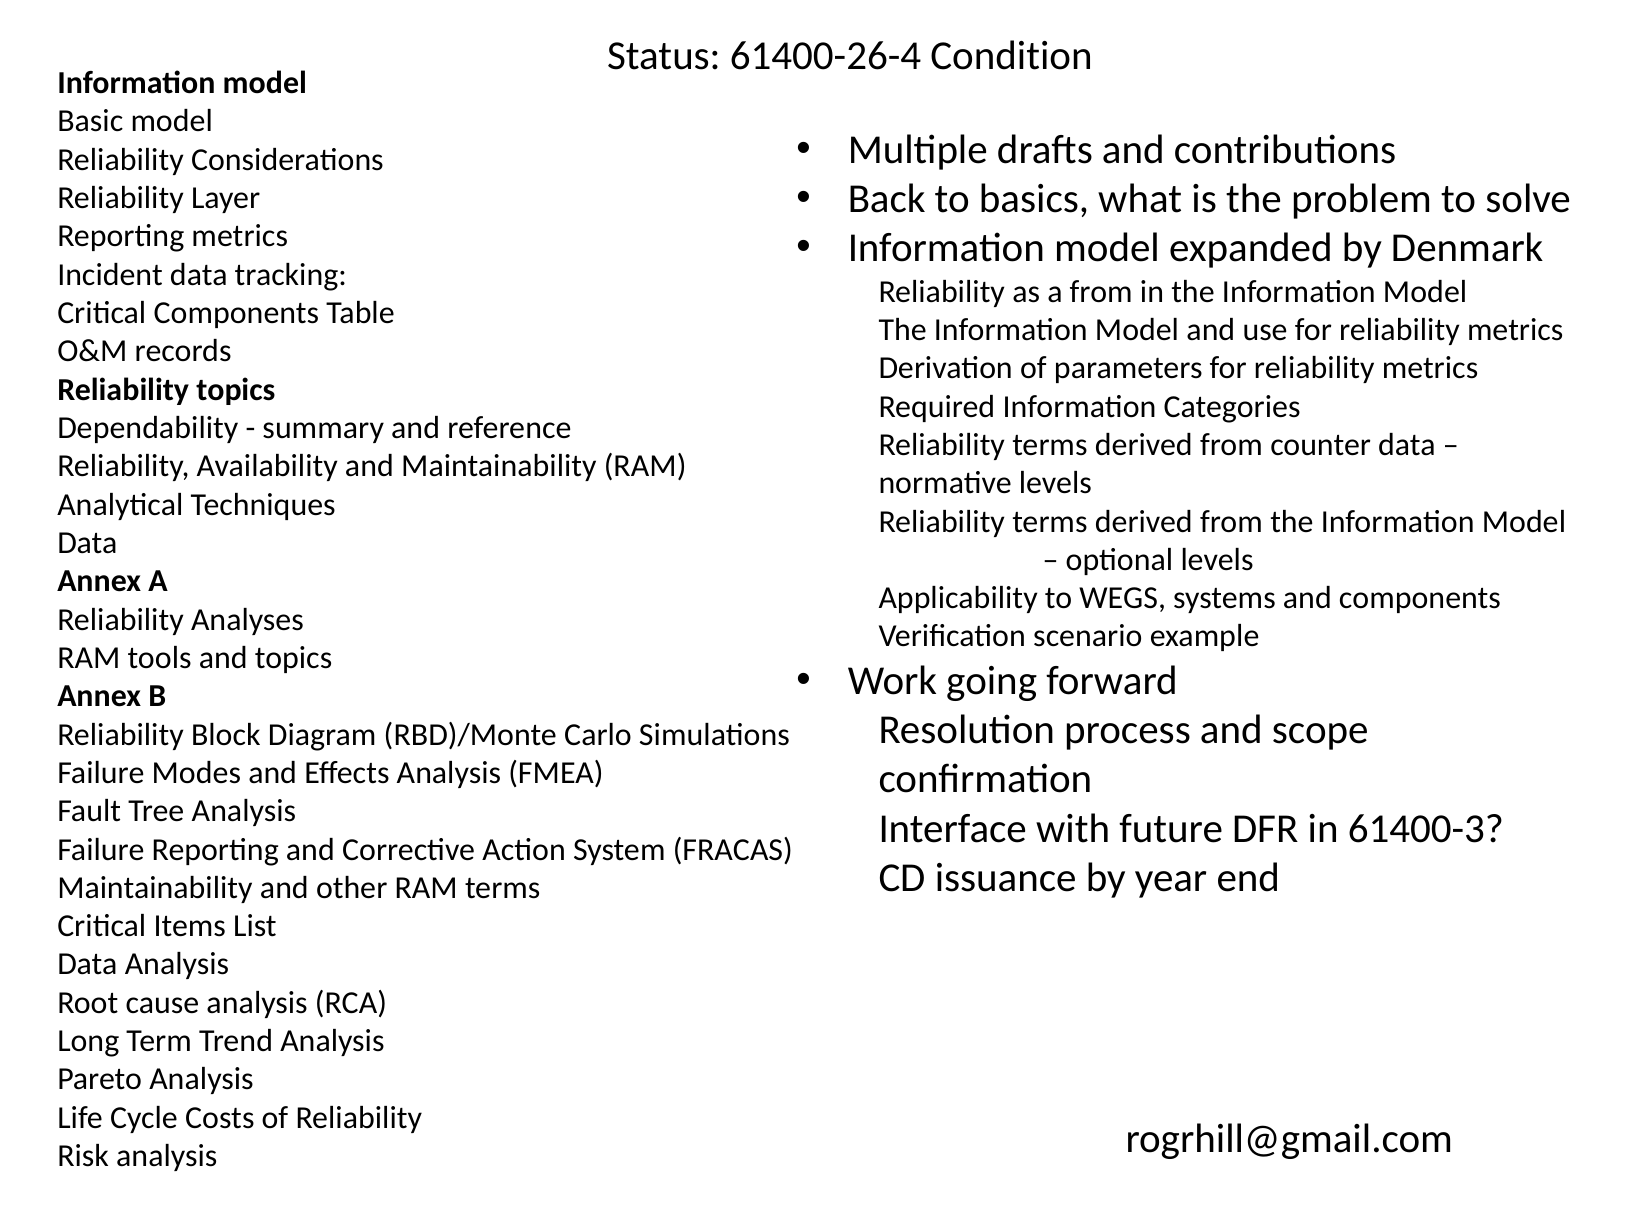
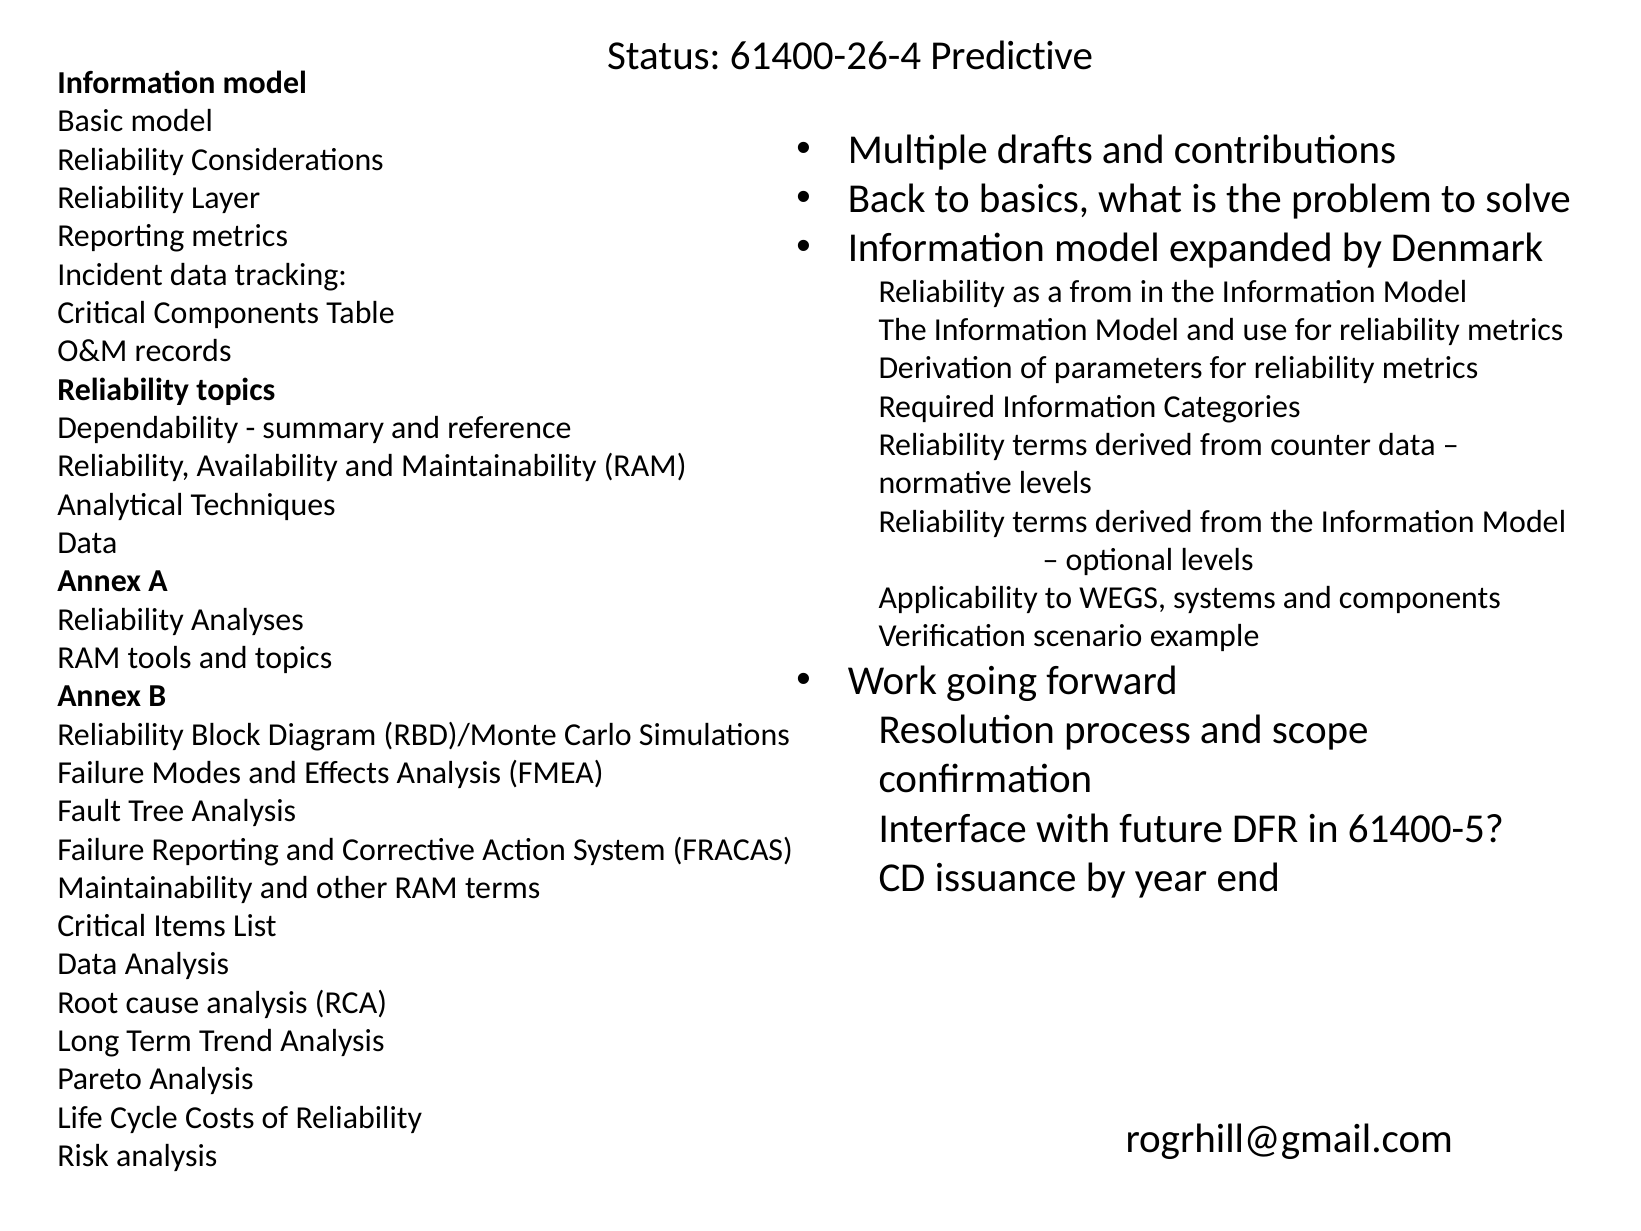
Condition: Condition -> Predictive (1012, 56)
61400-3: 61400-3 -> 61400-5 (1426, 828)
